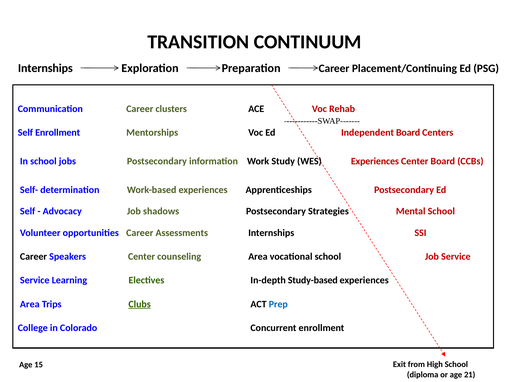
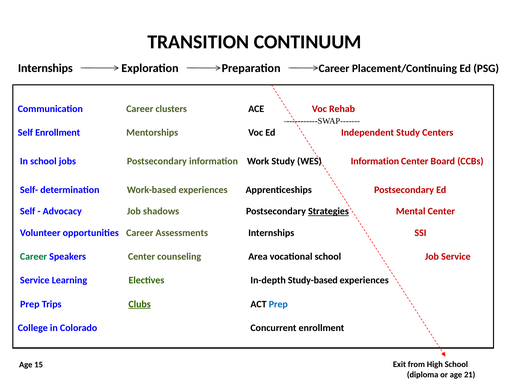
Independent Board: Board -> Study (408, 132)
WES Experiences: Experiences -> Information (375, 161)
Strategies underline: none -> present (328, 211)
Mental School: School -> Center (441, 211)
Career colour: black -> green (34, 256)
Area: Area -> Prep (30, 304)
